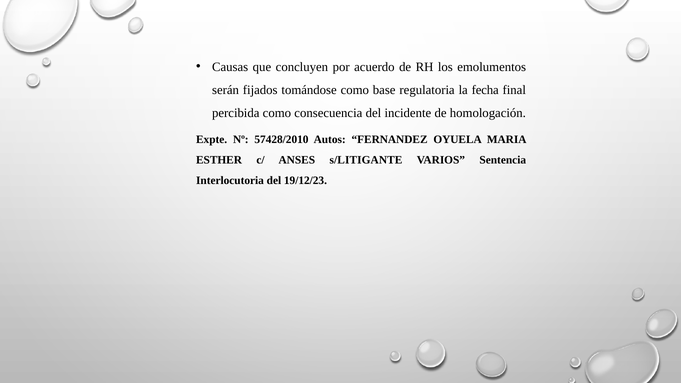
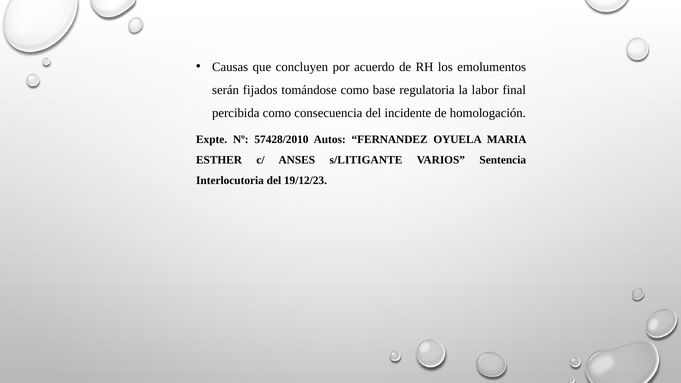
fecha: fecha -> labor (485, 90)
